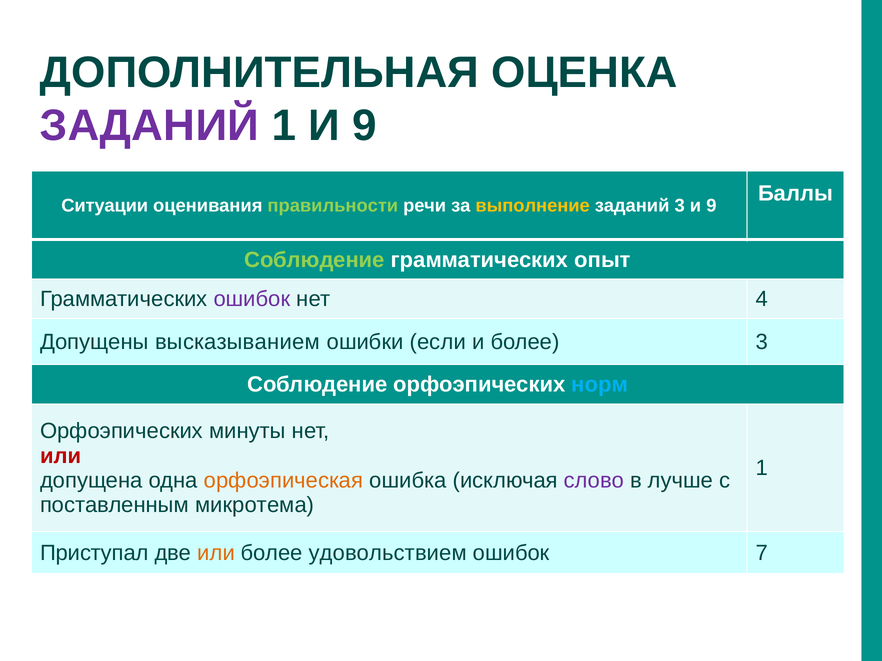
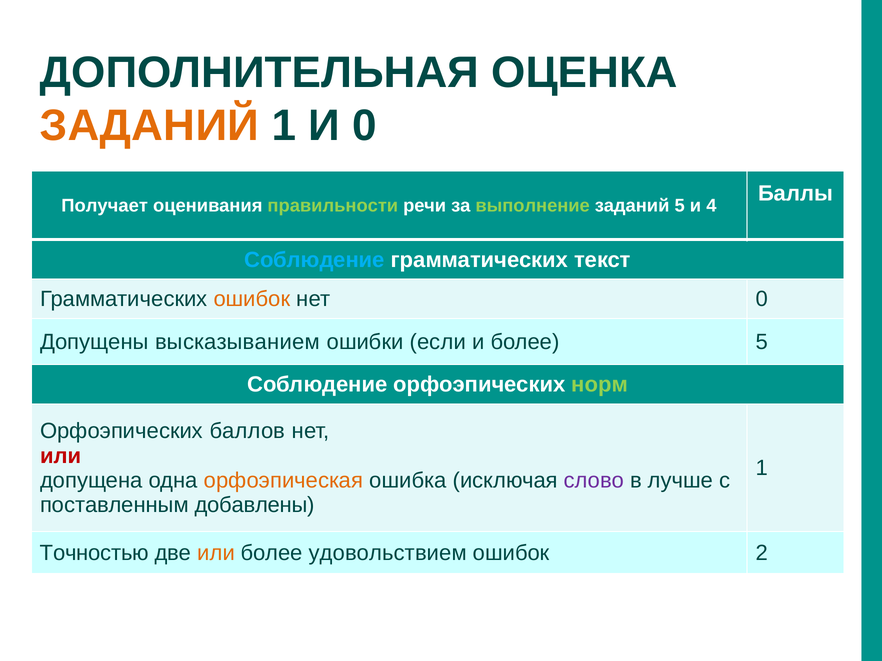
ЗАДАНИЙ colour: purple -> orange (150, 126)
1 И 9: 9 -> 0 (364, 126)
Ситуации: Ситуации -> Получает (105, 206)
выполнение colour: yellow -> light green (533, 206)
заданий 3: 3 -> 5 (680, 206)
9: 9 -> 4 (711, 206)
Соблюдение colour: light green -> light blue (314, 260)
опыт: опыт -> текст (603, 260)
ошибок colour: purple -> orange (252, 299)
нет 4: 4 -> 0 (762, 299)
более 3: 3 -> 5 (762, 342)
норм colour: light blue -> light green (600, 385)
минуты: минуты -> баллов (247, 431)
микротема: микротема -> добавлены (255, 505)
Приступал: Приступал -> Точностью (94, 553)
7: 7 -> 2 (762, 553)
